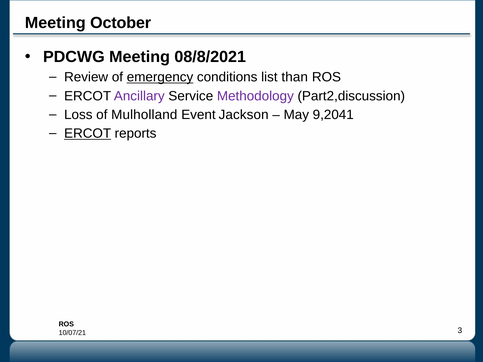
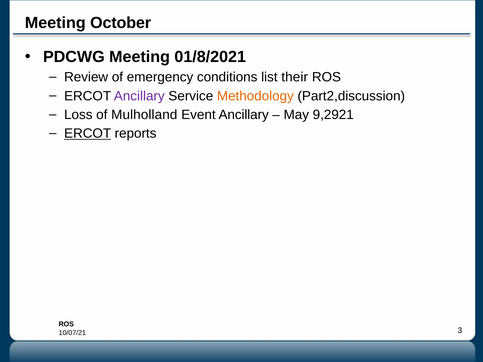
08/8/2021: 08/8/2021 -> 01/8/2021 (210, 57)
emergency underline: present -> none (160, 77)
than: than -> their (295, 77)
Methodology colour: purple -> orange (255, 96)
Event Jackson: Jackson -> Ancillary (244, 115)
9,2041: 9,2041 -> 9,2921 (333, 115)
